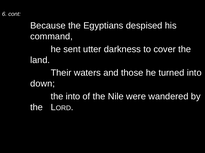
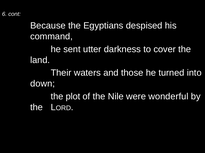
the into: into -> plot (73, 97)
wandered: wandered -> wonderful (168, 97)
